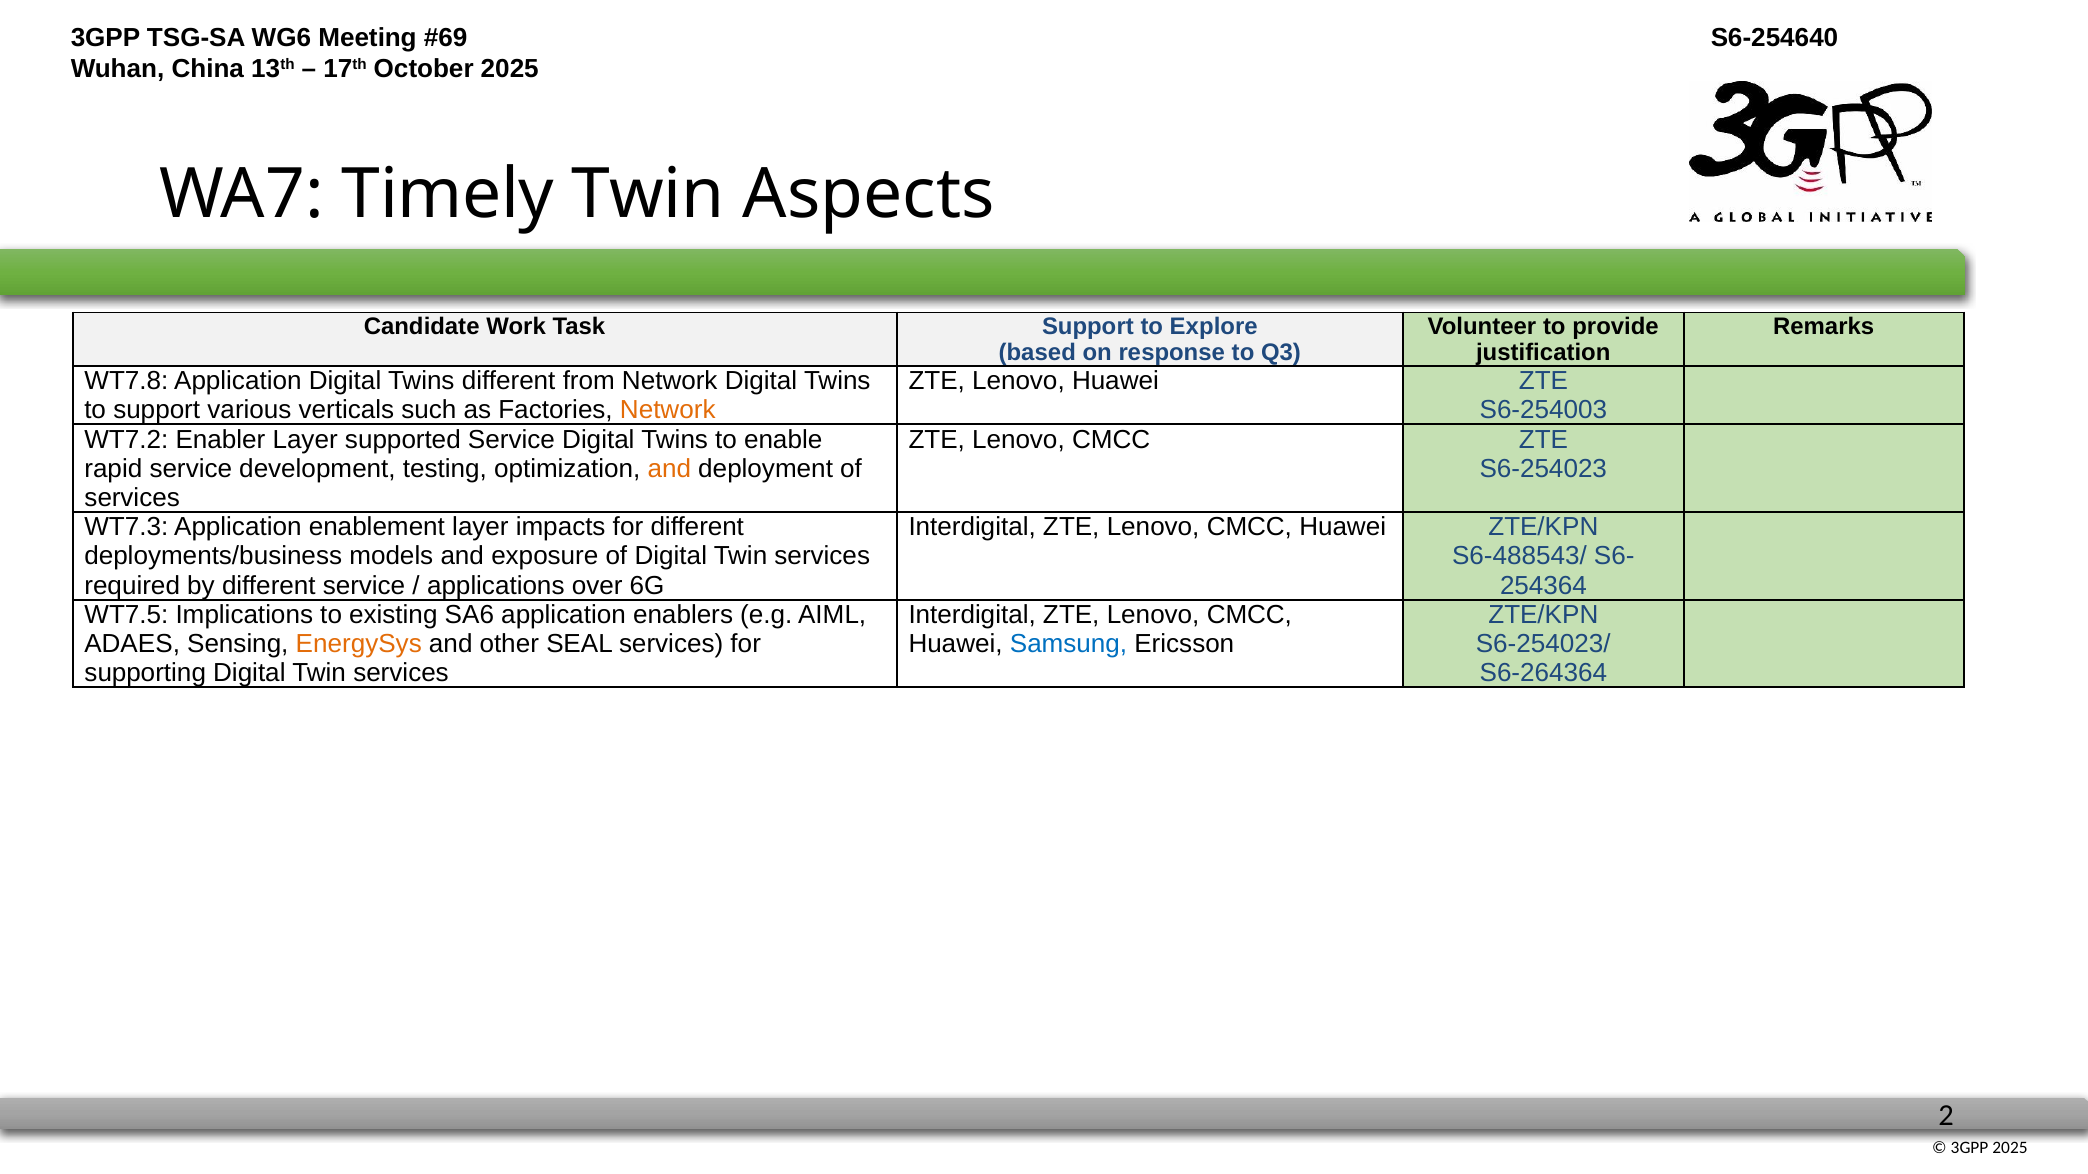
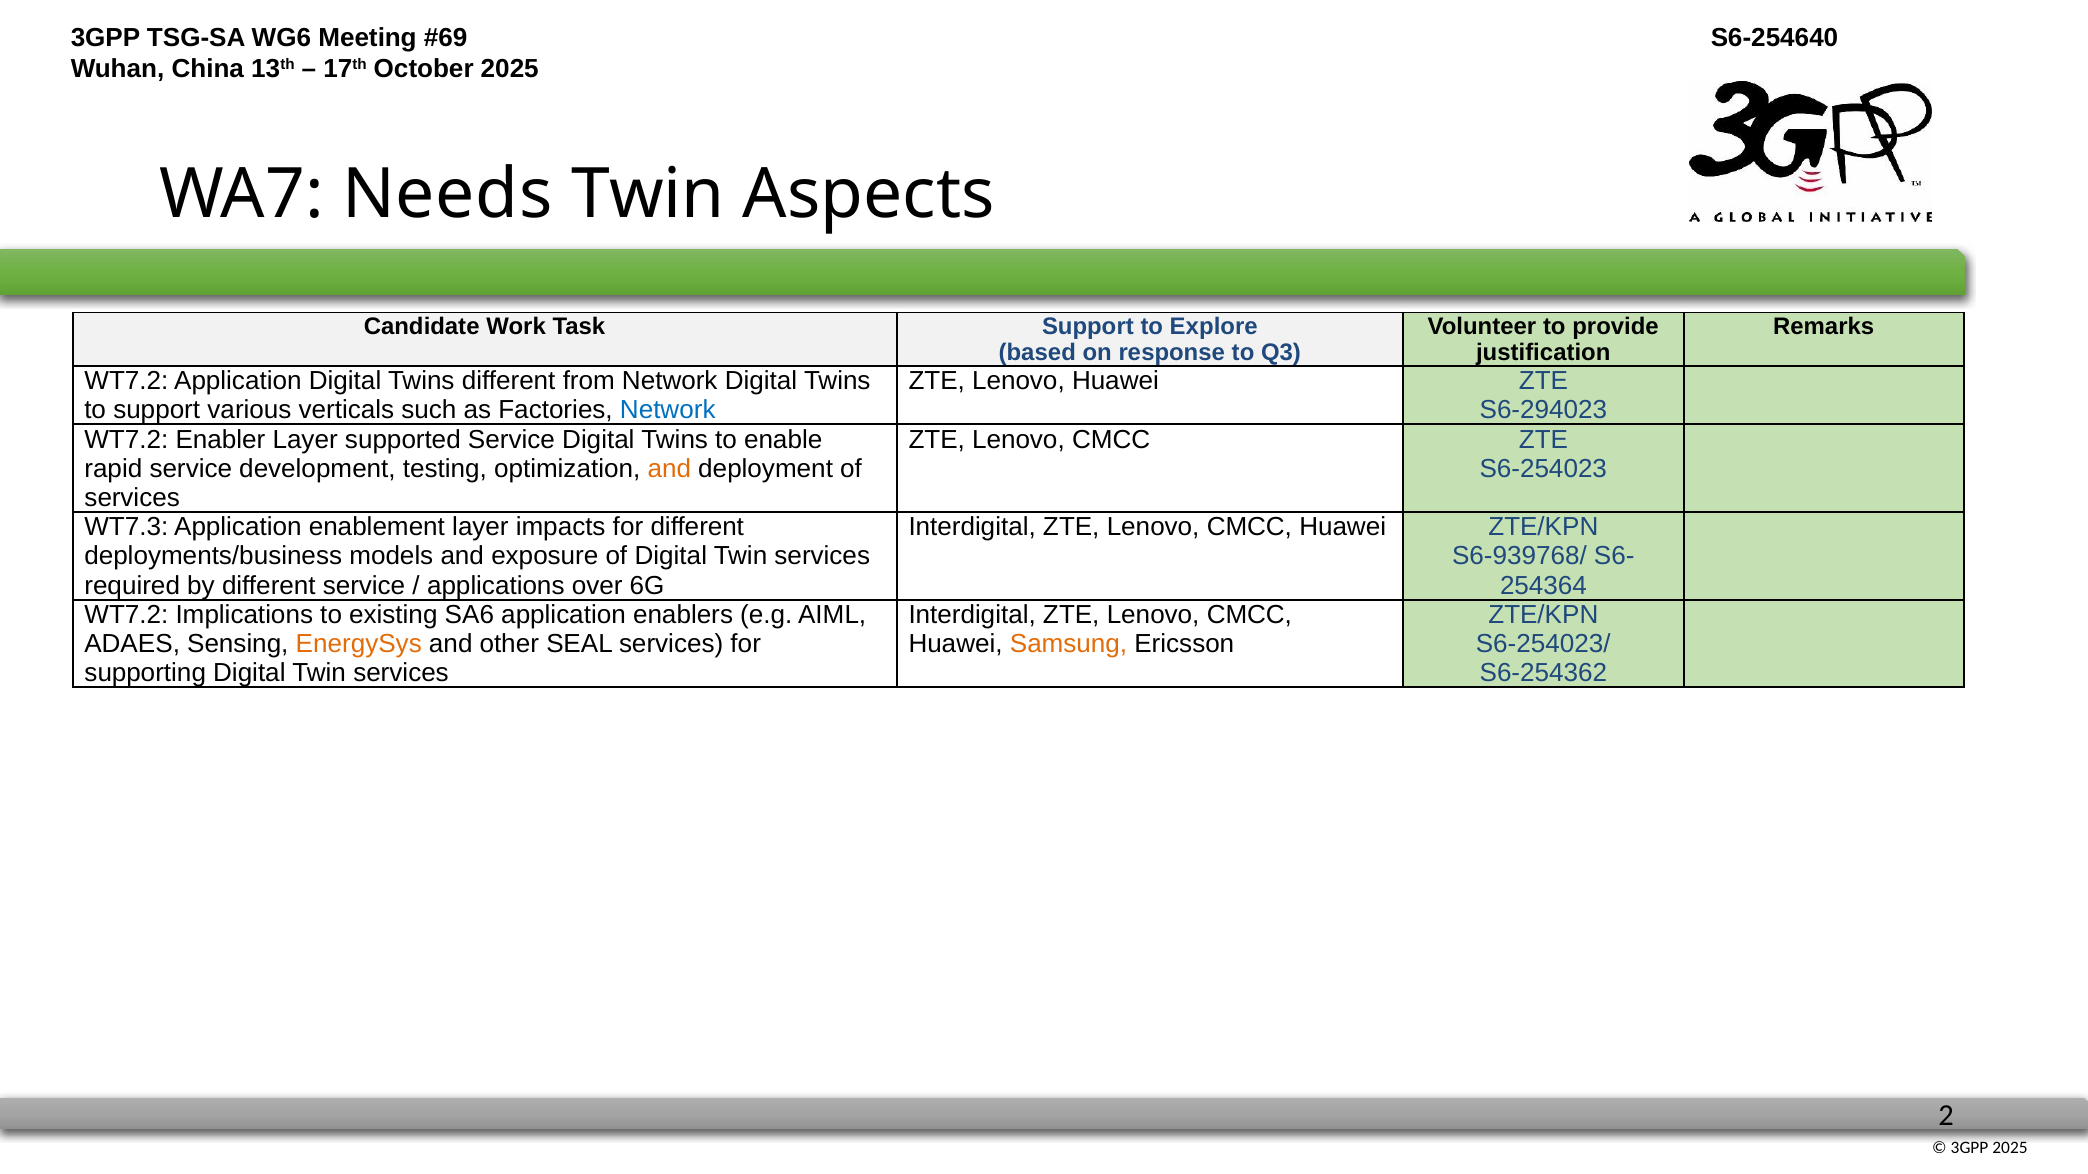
Timely: Timely -> Needs (448, 194)
WT7.8: WT7.8 -> WT7.2 (126, 381)
Network colour: orange -> blue (668, 410)
S6-254003: S6-254003 -> S6-294023 (1543, 410)
S6-488543/: S6-488543/ -> S6-939768/ (1519, 557)
WT7.5: WT7.5 -> WT7.2 (126, 615)
Samsung colour: blue -> orange (1069, 644)
S6-264364: S6-264364 -> S6-254362 (1543, 674)
